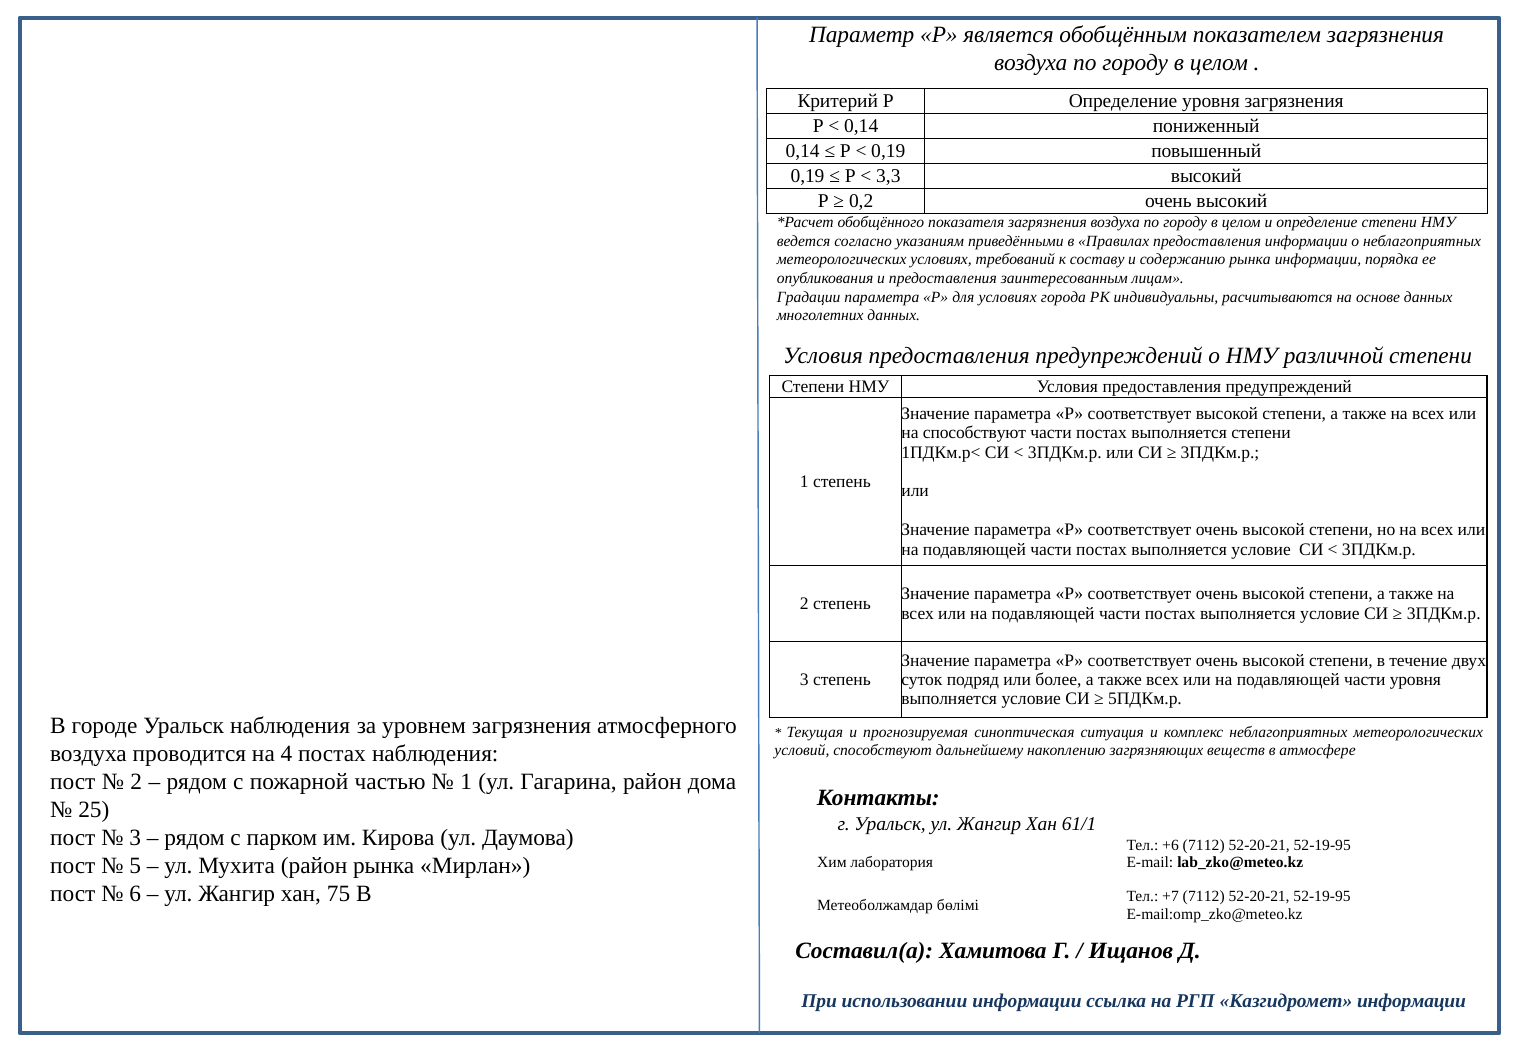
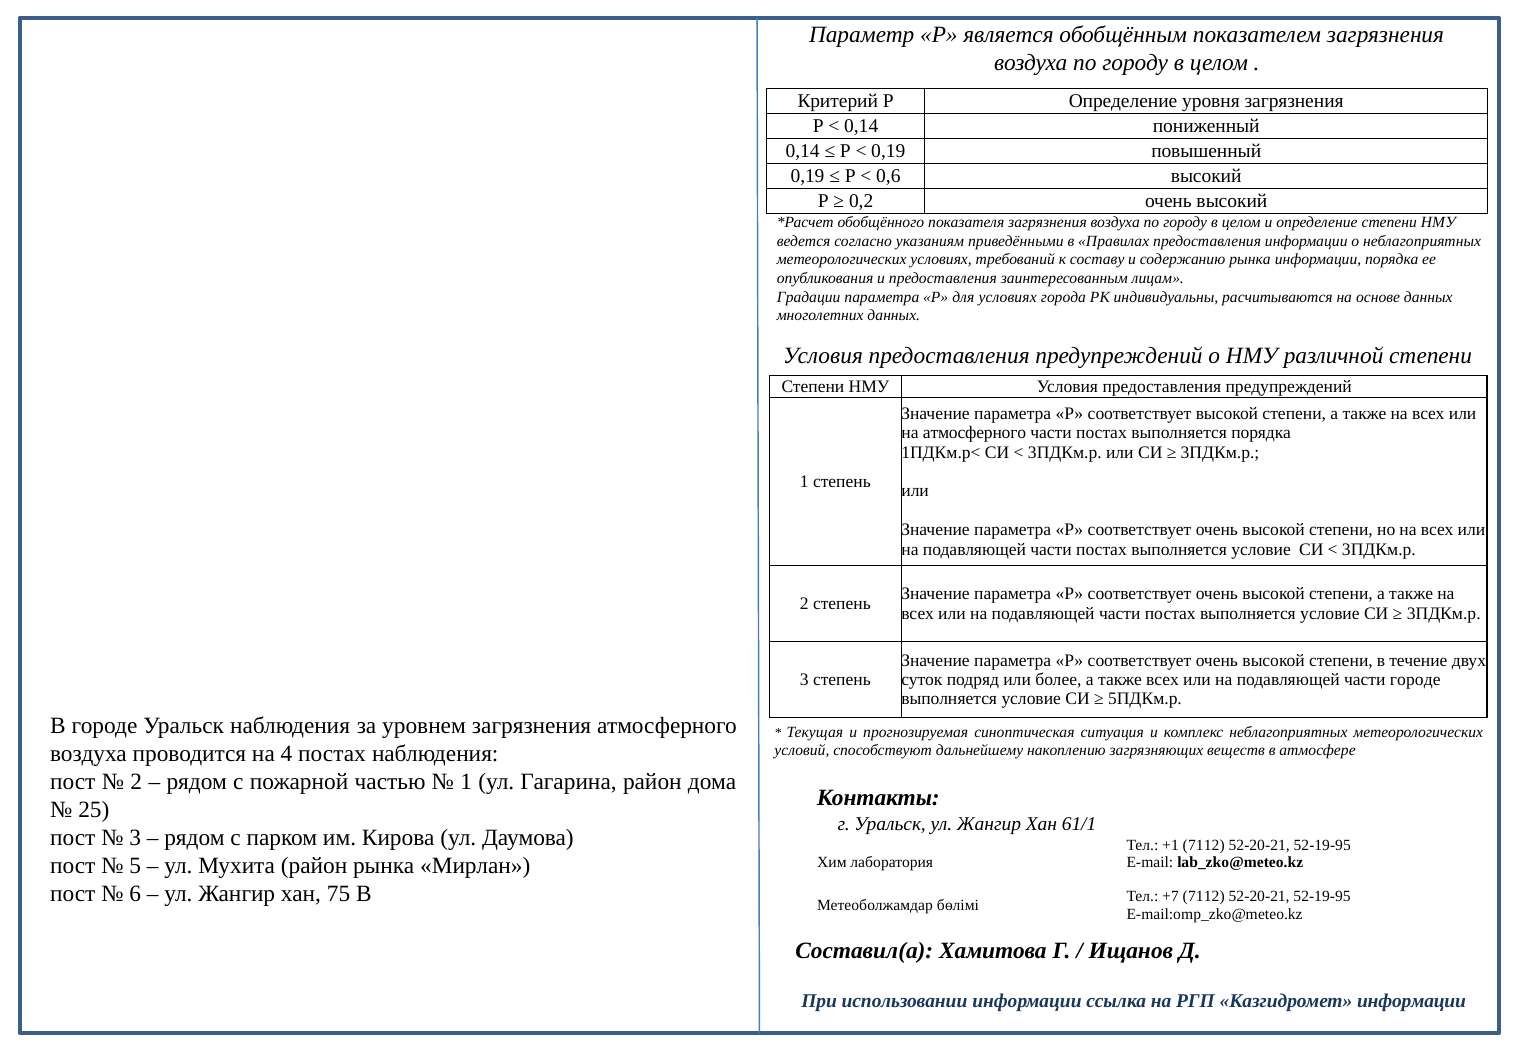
3,3: 3,3 -> 0,6 (888, 176)
на способствуют: способствуют -> атмосферного (975, 433)
выполняется степени: степени -> порядка (1261, 433)
части уровня: уровня -> городе (1415, 680)
+6: +6 -> +1 (1171, 846)
